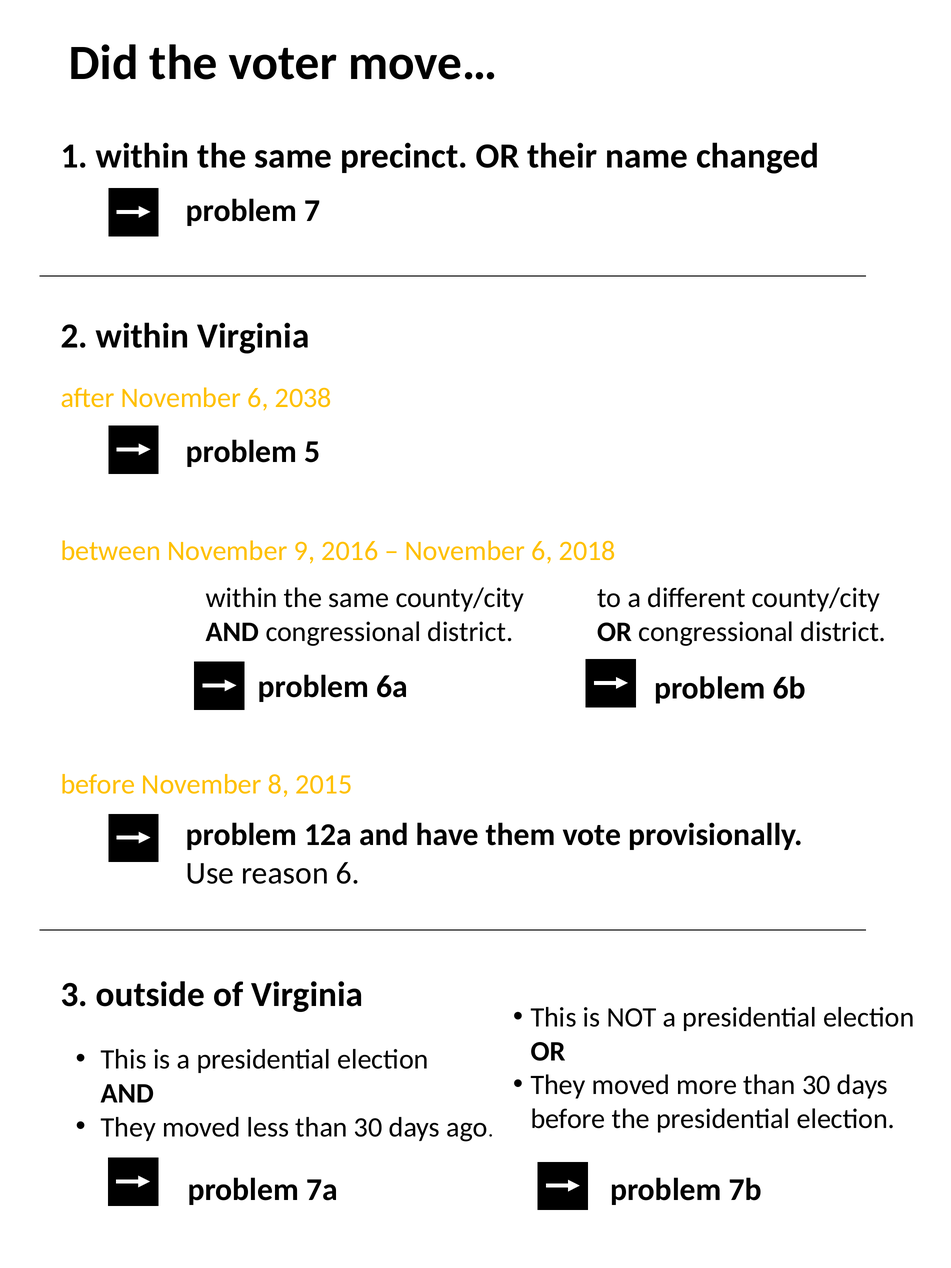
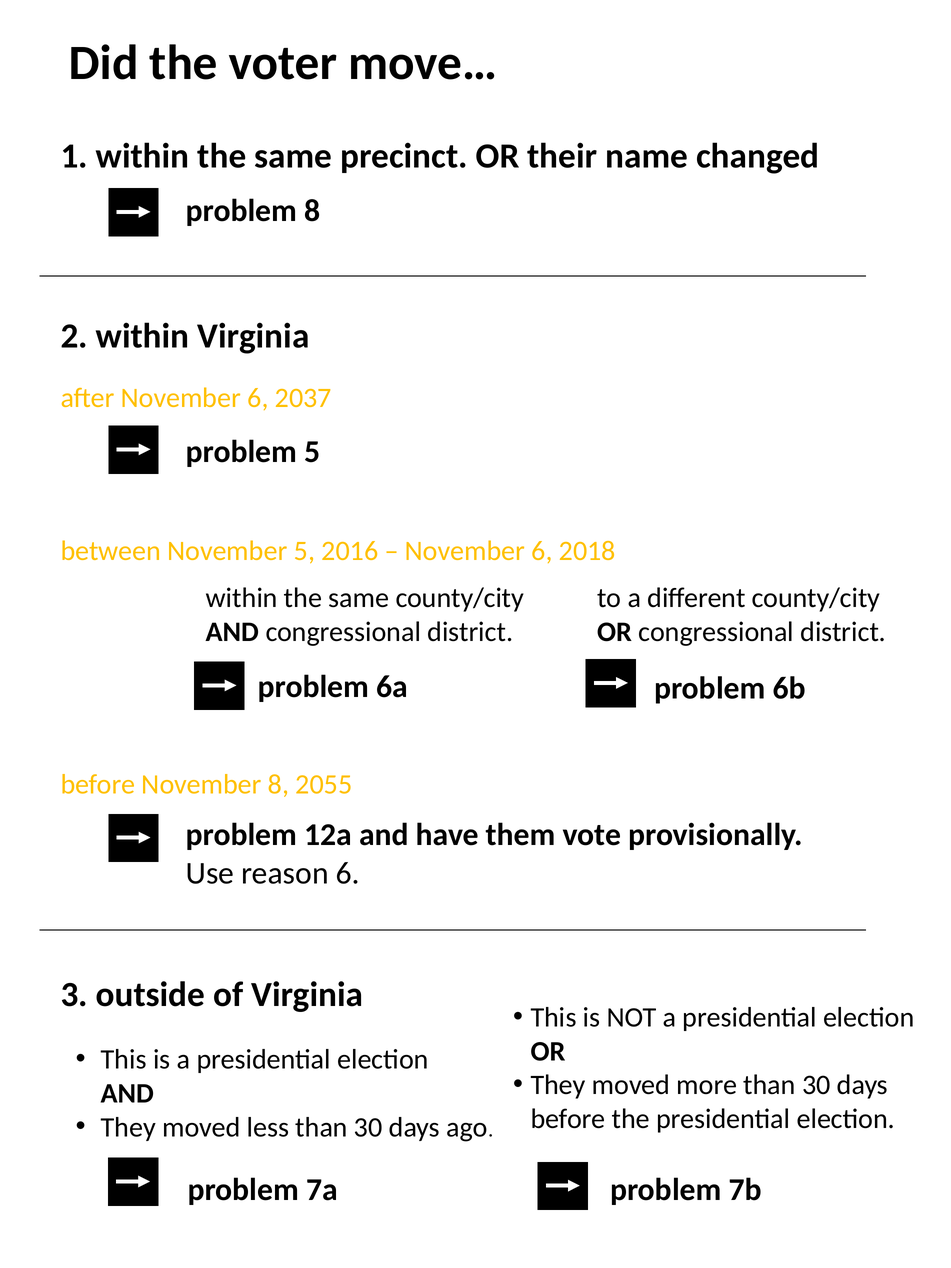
problem 7: 7 -> 8 (312, 211)
2038: 2038 -> 2037 (303, 398)
November 9: 9 -> 5 (304, 551)
2015: 2015 -> 2055 (324, 785)
